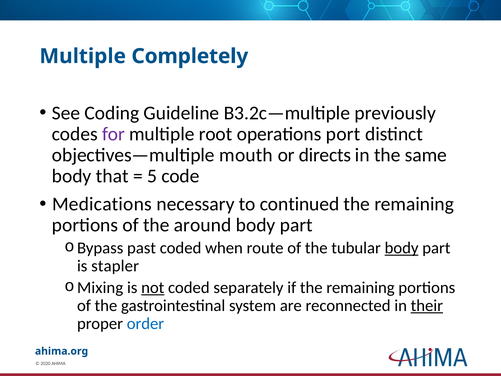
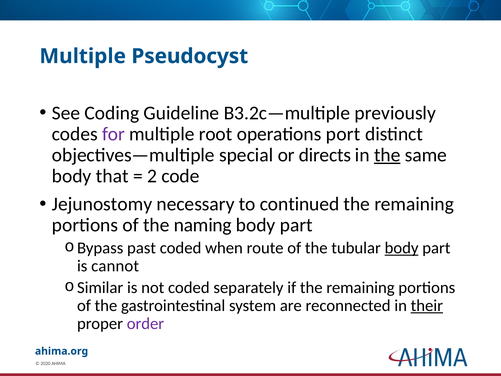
Completely: Completely -> Pseudocyst (190, 56)
mouth: mouth -> special (246, 155)
the underline: none -> present (387, 155)
5: 5 -> 2 (152, 176)
Medications: Medications -> Jejunostomy (102, 204)
around: around -> naming (203, 225)
stapler: stapler -> cannot (115, 266)
Mixing: Mixing -> Similar (100, 287)
not underline: present -> none (153, 287)
order colour: blue -> purple (145, 324)
